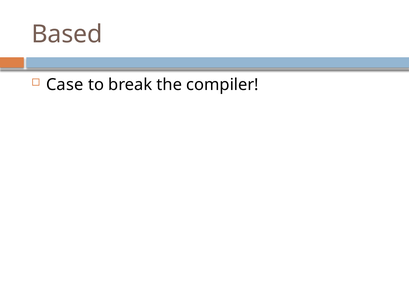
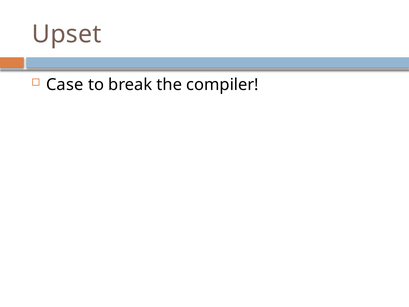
Based: Based -> Upset (67, 34)
